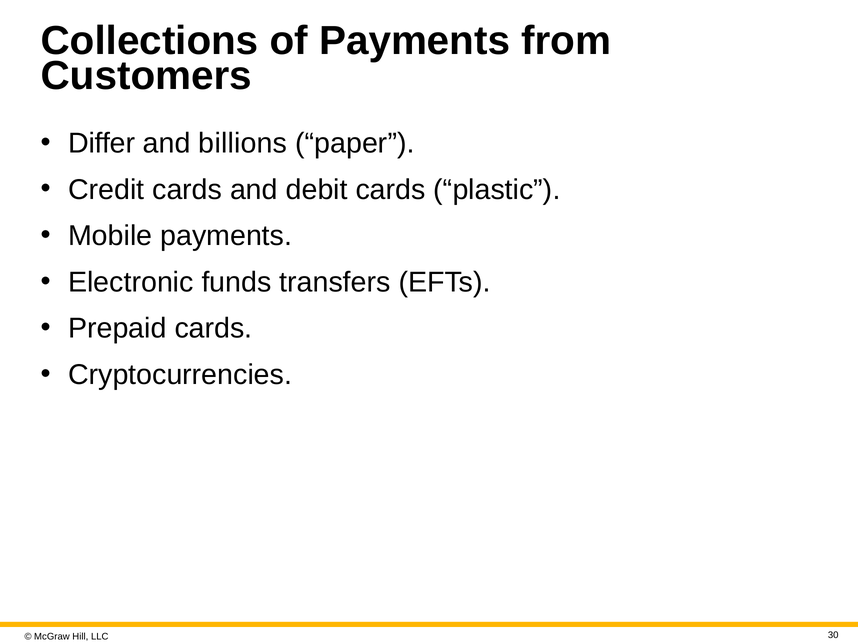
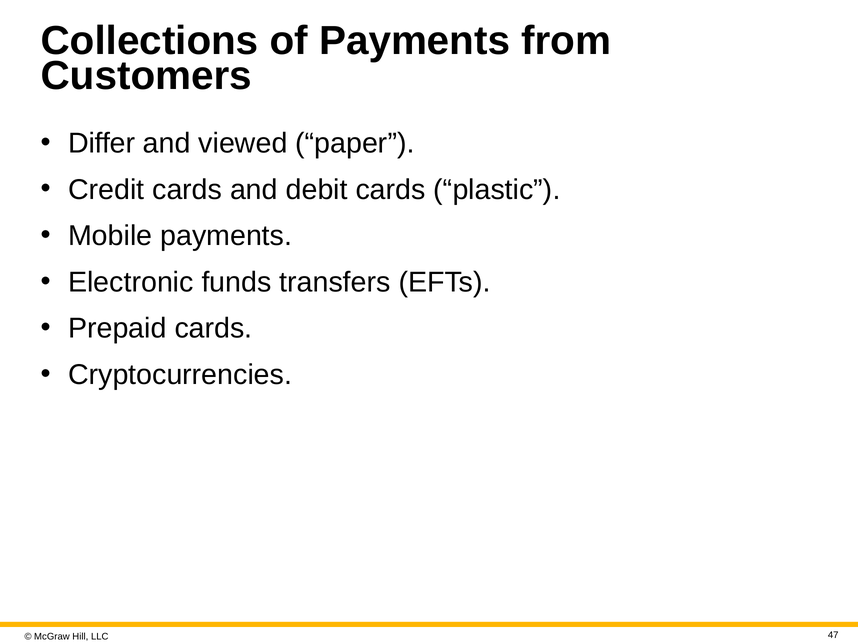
billions: billions -> viewed (243, 143)
30: 30 -> 47 (833, 634)
